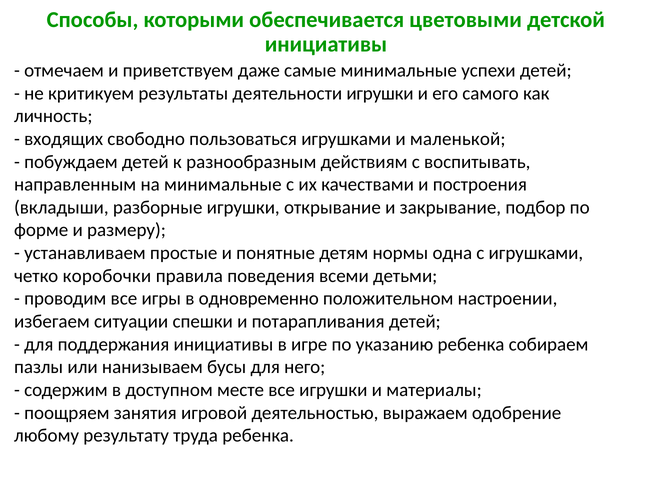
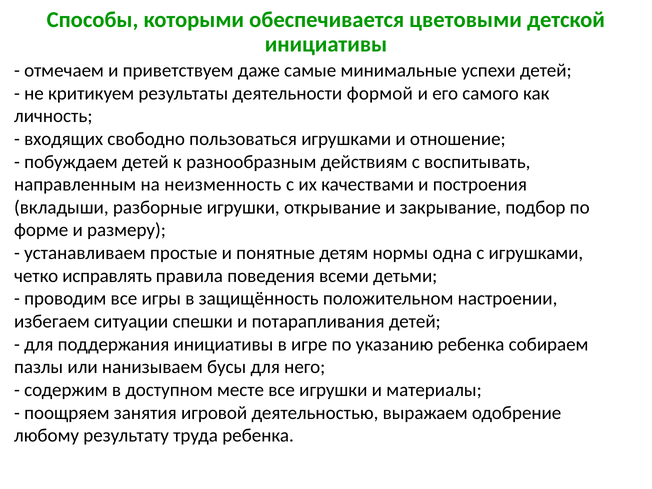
деятельности игрушки: игрушки -> формой (380, 93)
маленькой: маленькой -> отношение (458, 139)
на минимальные: минимальные -> неизменность (223, 185)
коробочки: коробочки -> исправлять (107, 276)
одновременно: одновременно -> защищённость (259, 299)
